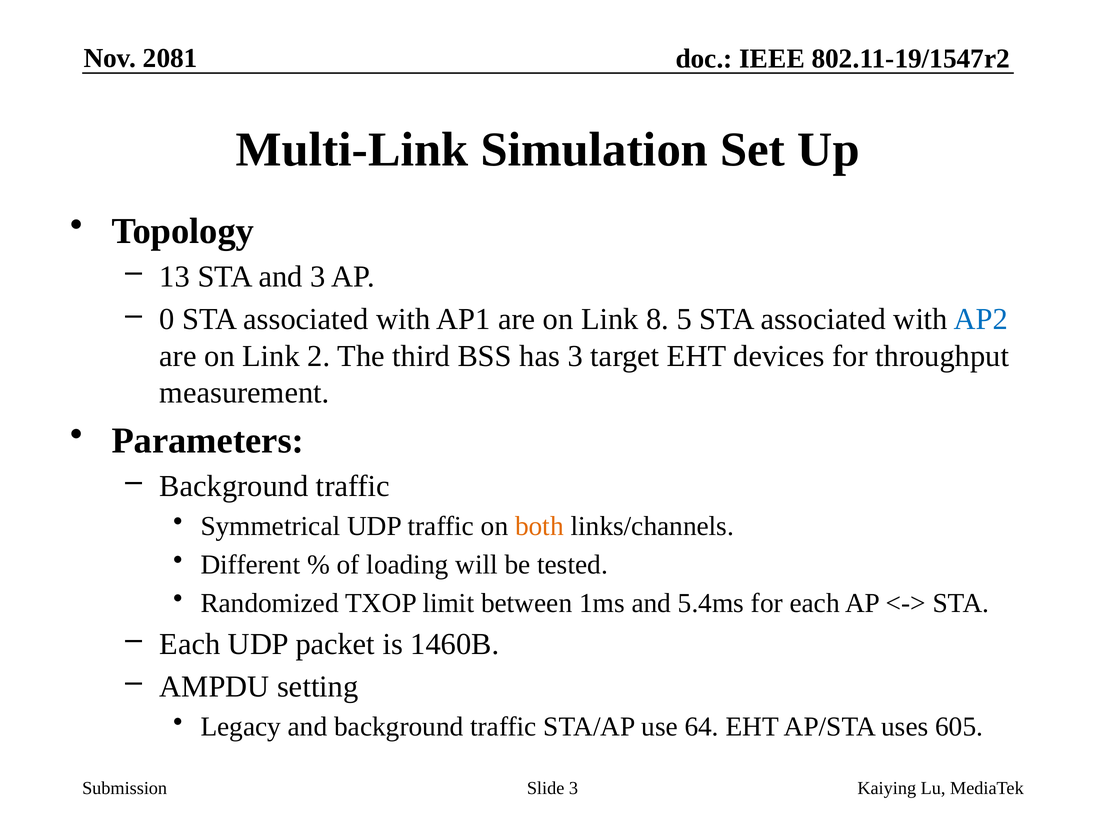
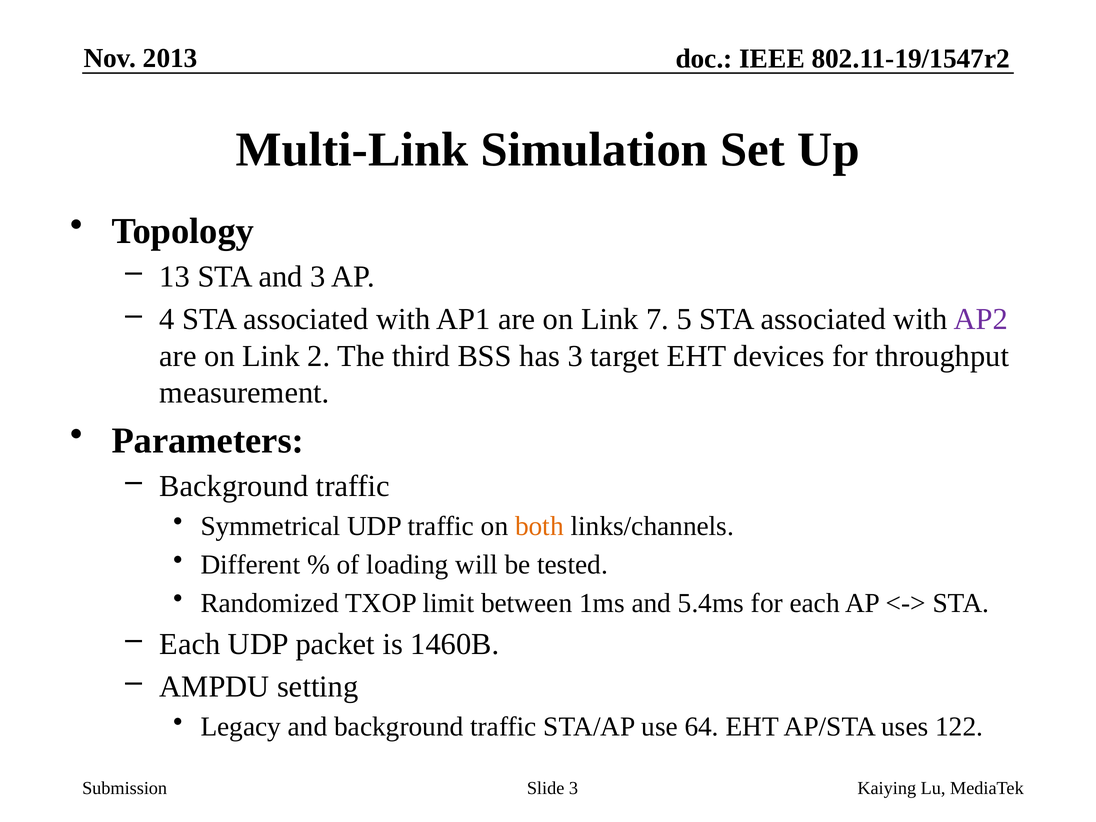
2081: 2081 -> 2013 (170, 58)
0: 0 -> 4 (167, 319)
8: 8 -> 7 (658, 319)
AP2 colour: blue -> purple (981, 319)
605: 605 -> 122 (959, 727)
